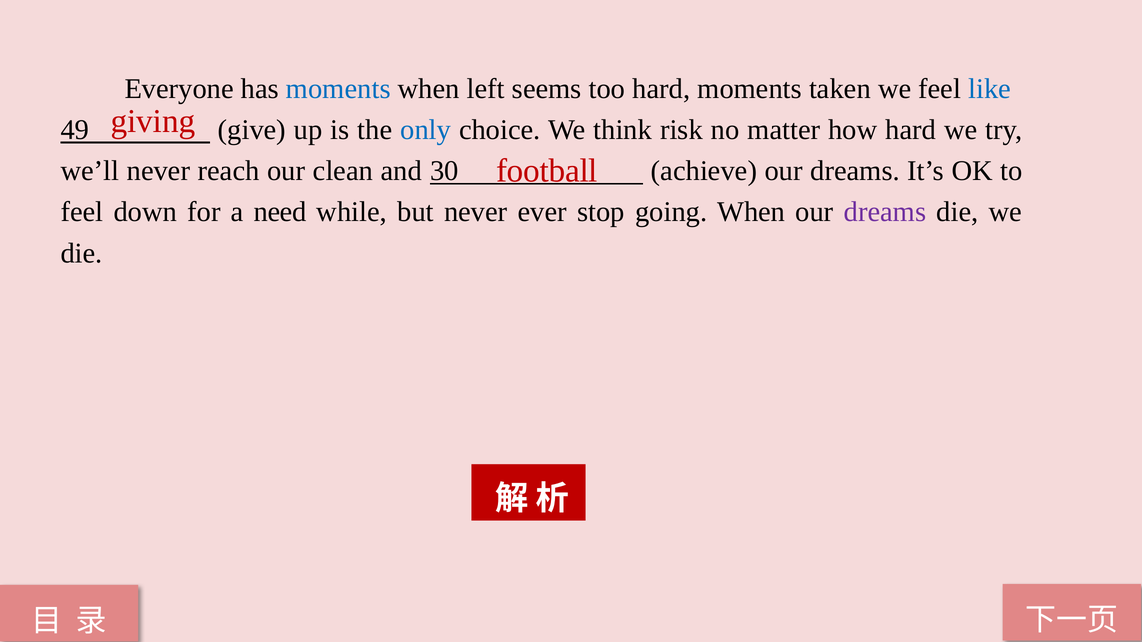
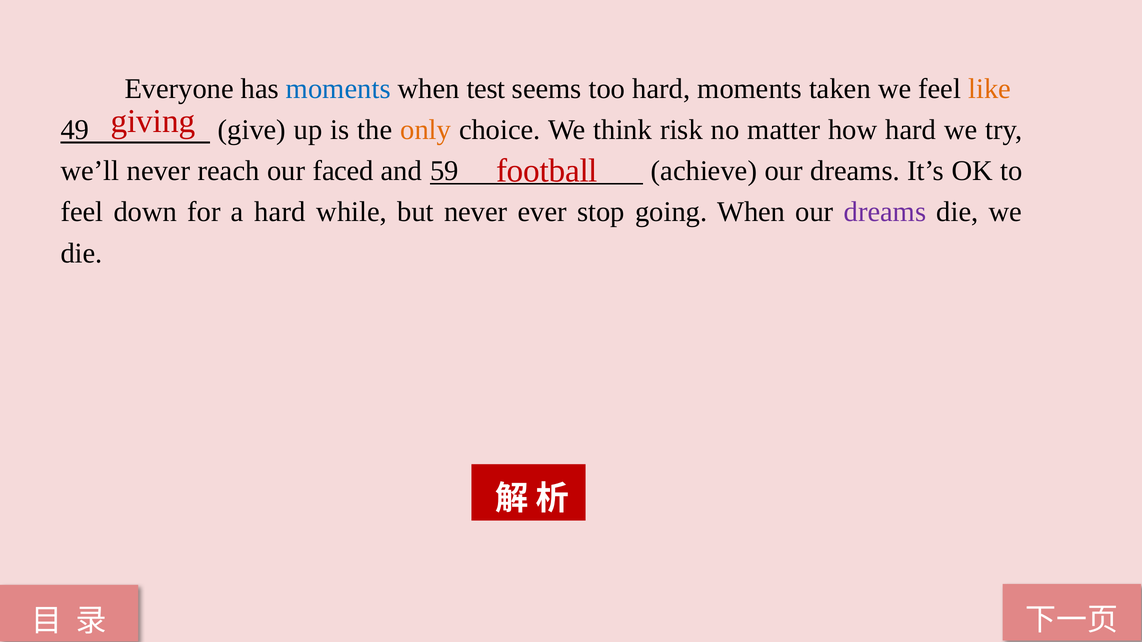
left: left -> test (486, 89)
like colour: blue -> orange (990, 89)
only colour: blue -> orange (426, 130)
clean: clean -> faced (343, 171)
30: 30 -> 59 (444, 171)
a need: need -> hard (280, 212)
